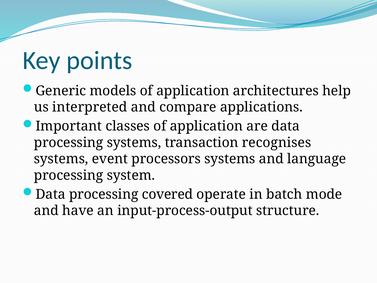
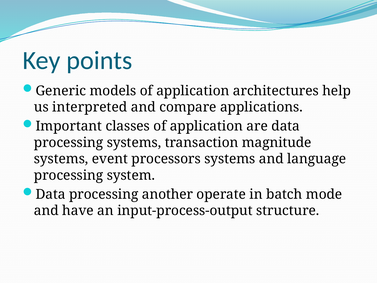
recognises: recognises -> magnitude (277, 142)
covered: covered -> another (167, 194)
